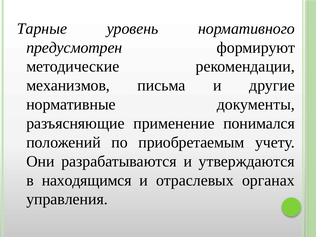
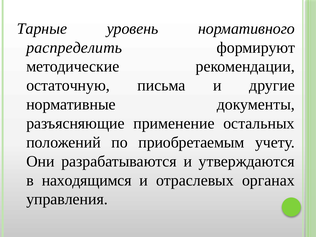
предусмотрен: предусмотрен -> распределить (74, 48)
механизмов: механизмов -> остаточную (68, 85)
понимался: понимался -> остальных (259, 123)
